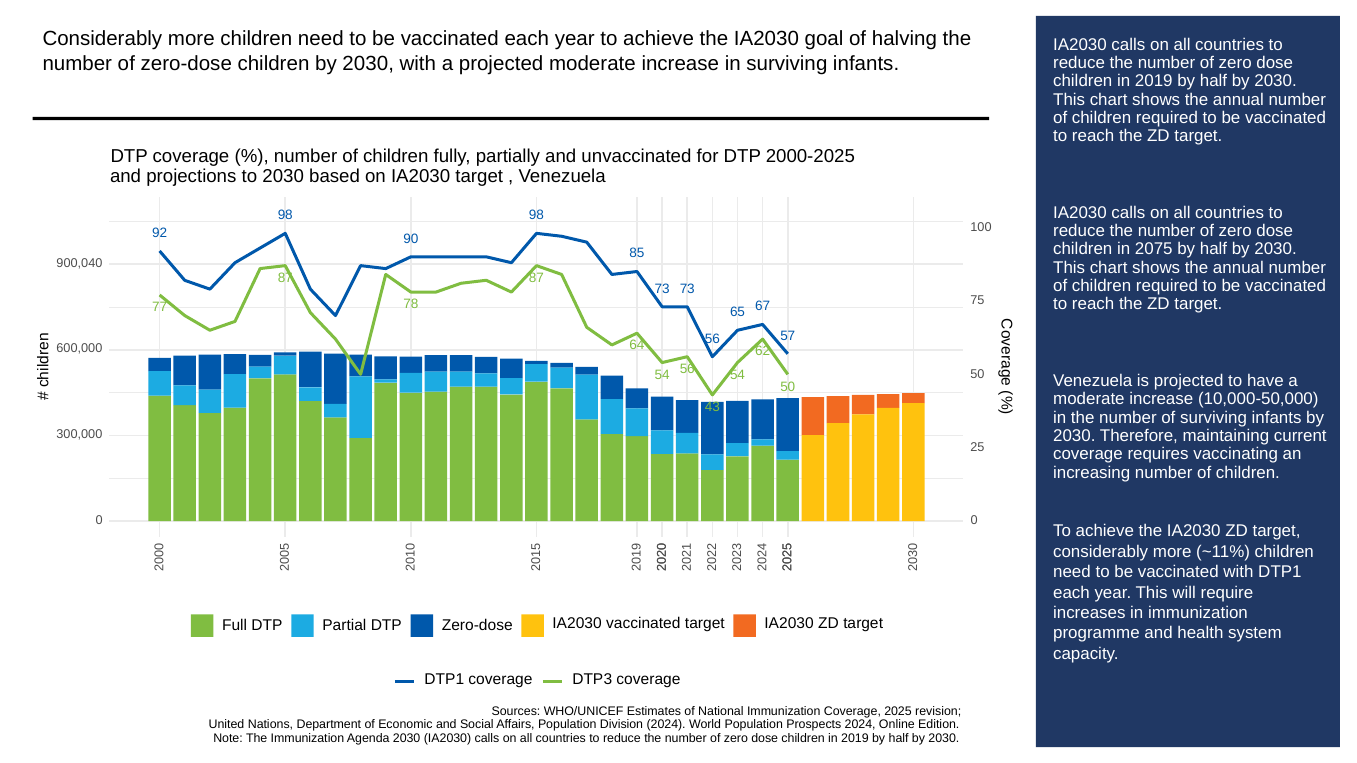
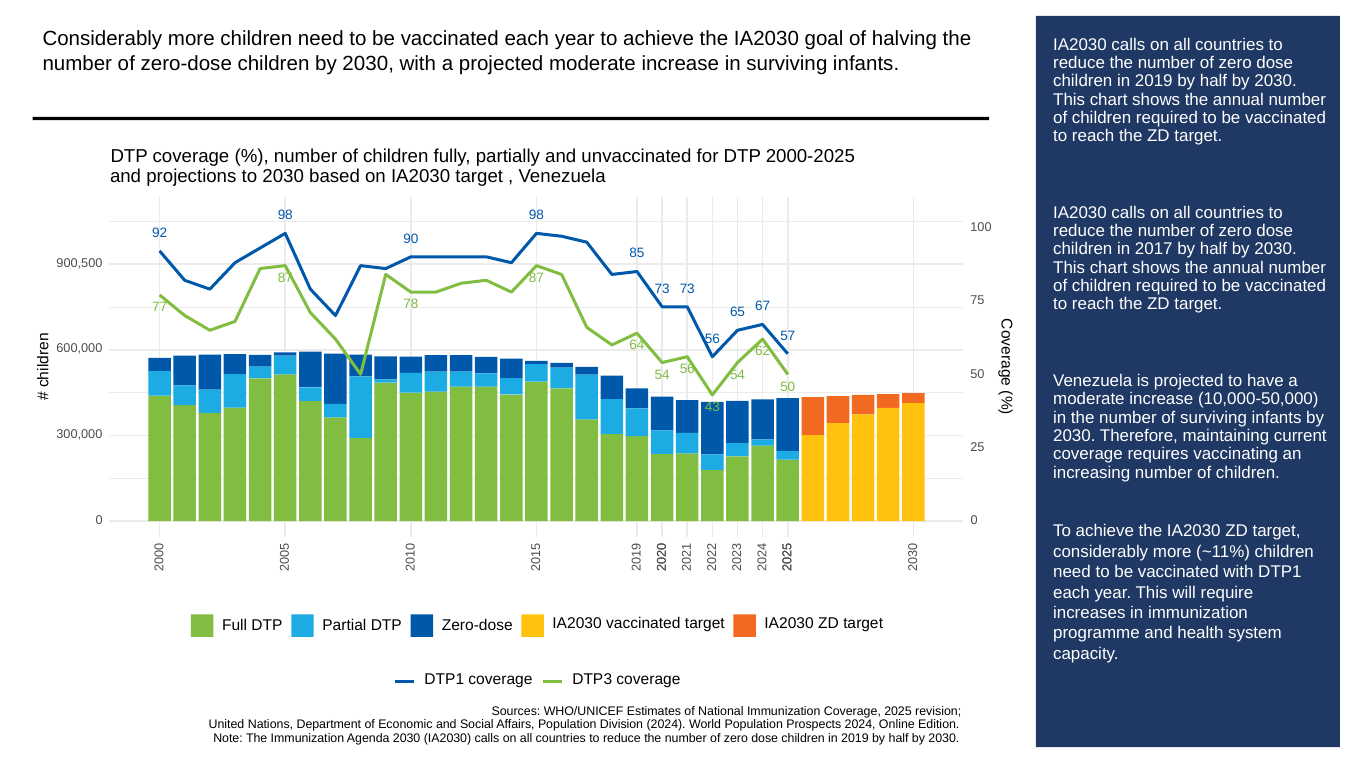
2075: 2075 -> 2017 (1154, 249)
900,040: 900,040 -> 900,500 (79, 263)
